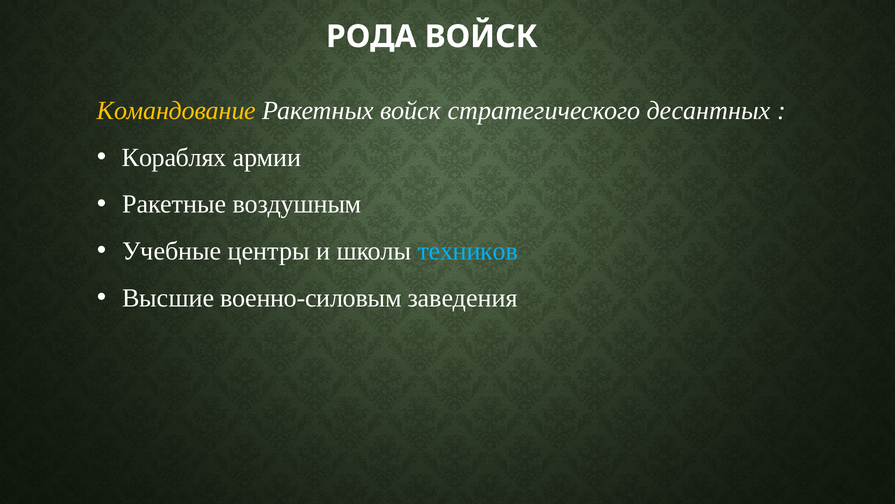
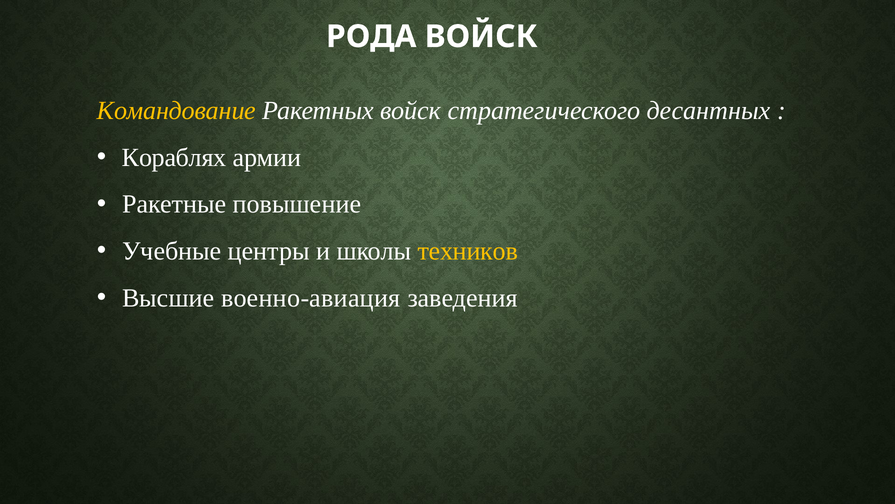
воздушным: воздушным -> повышение (297, 204)
техников colour: light blue -> yellow (468, 251)
военно-силовым: военно-силовым -> военно-авиация (311, 298)
